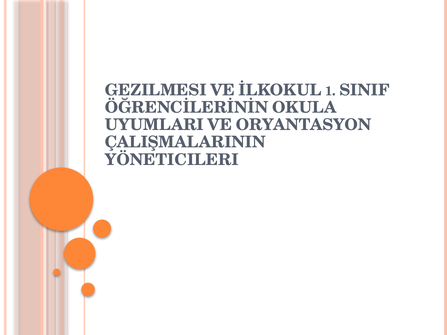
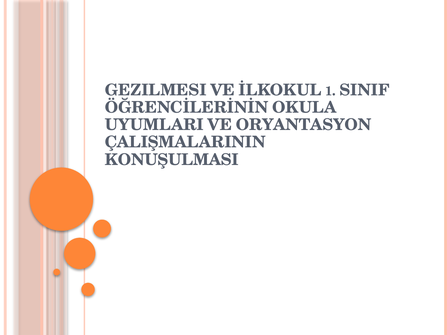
YÖNETICILERI: YÖNETICILERI -> KONUŞULMASI (172, 160)
